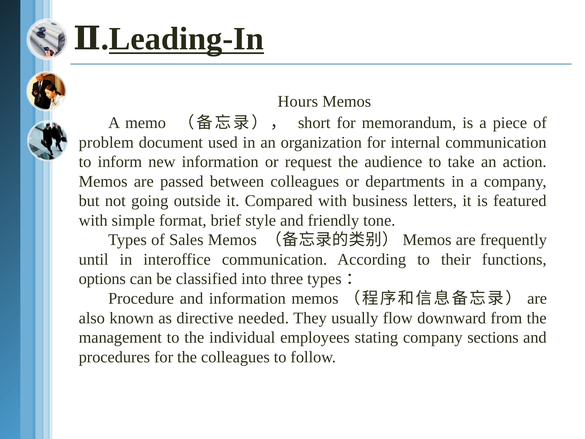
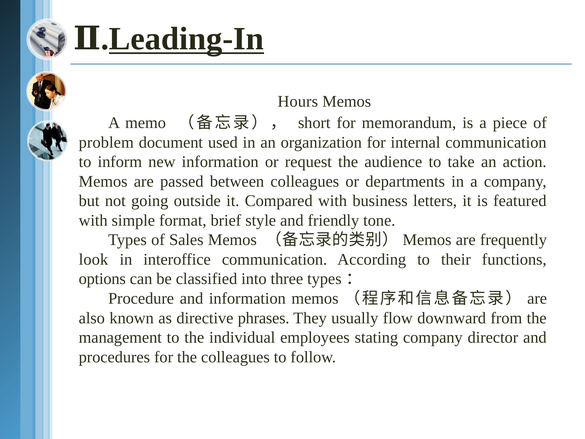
until: until -> look (94, 259)
needed: needed -> phrases (264, 318)
sections: sections -> director (493, 337)
